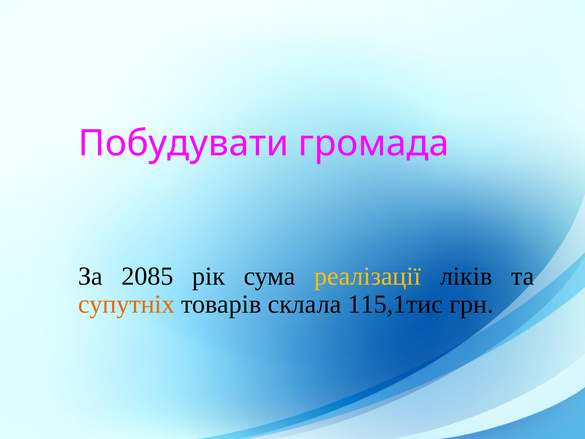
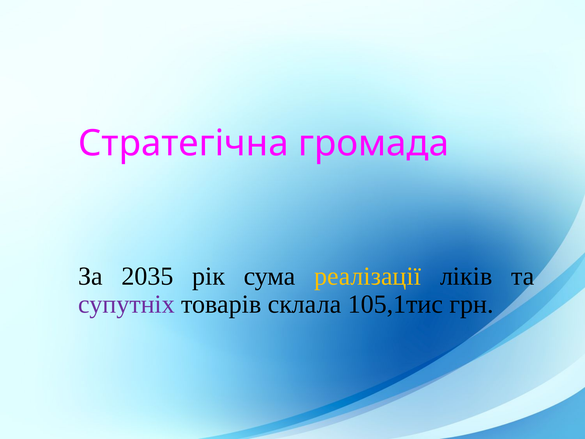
Побудувати: Побудувати -> Стратегічна (183, 143)
2085: 2085 -> 2035 (147, 276)
супутніх colour: orange -> purple (126, 304)
115,1тис: 115,1тис -> 105,1тис (395, 304)
